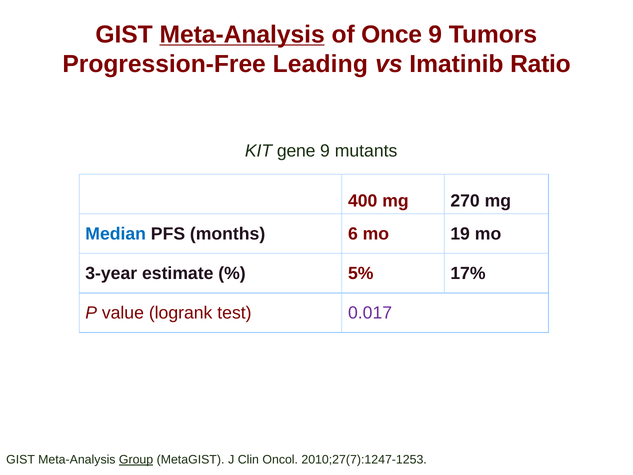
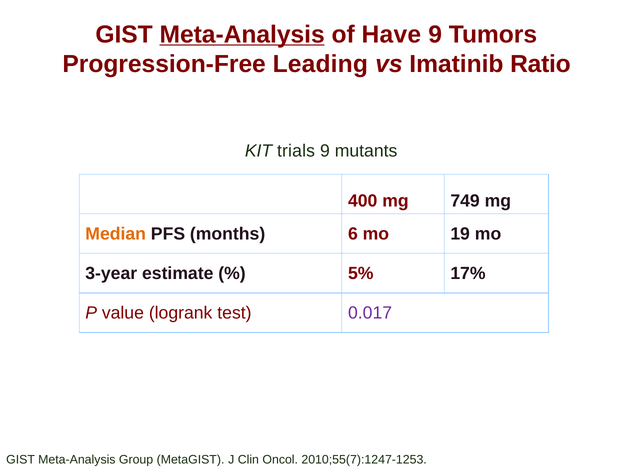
Once: Once -> Have (391, 34)
gene: gene -> trials (296, 151)
270: 270 -> 749 (465, 201)
Median colour: blue -> orange (116, 234)
Group underline: present -> none (136, 460)
2010;27(7):1247-1253: 2010;27(7):1247-1253 -> 2010;55(7):1247-1253 (364, 460)
